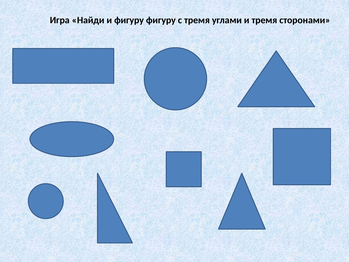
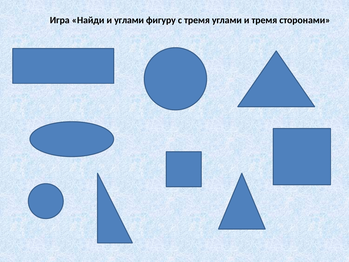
и фигуру: фигуру -> углами (129, 20)
